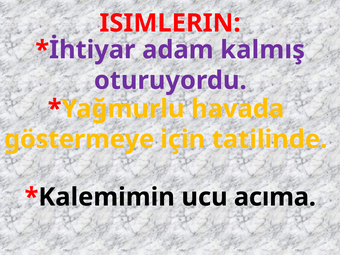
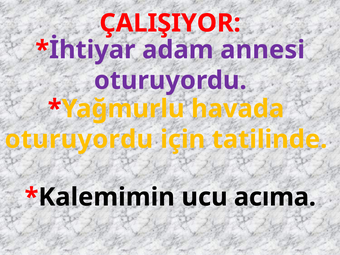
ISIMLERIN: ISIMLERIN -> ÇALIŞIYOR (170, 23)
kalmış: kalmış -> annesi (263, 50)
göstermeye: göstermeye -> oturuyordu (79, 139)
